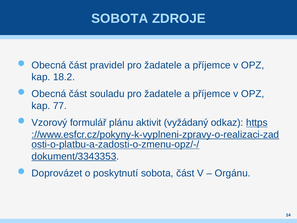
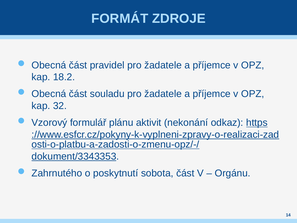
SOBOTA: SOBOTA -> FORMÁT (120, 18)
77: 77 -> 32 (60, 106)
vyžádaný: vyžádaný -> nekonání (186, 123)
Doprovázet: Doprovázet -> Zahrnutého (57, 173)
